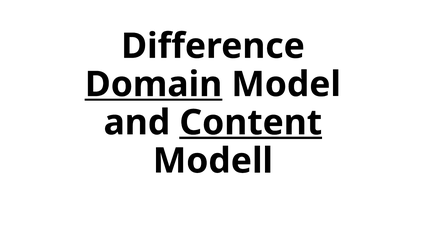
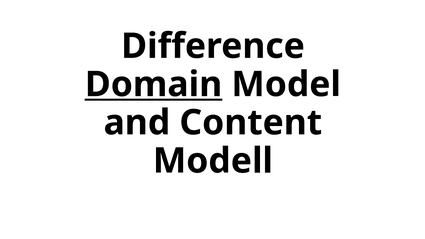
Content underline: present -> none (251, 123)
